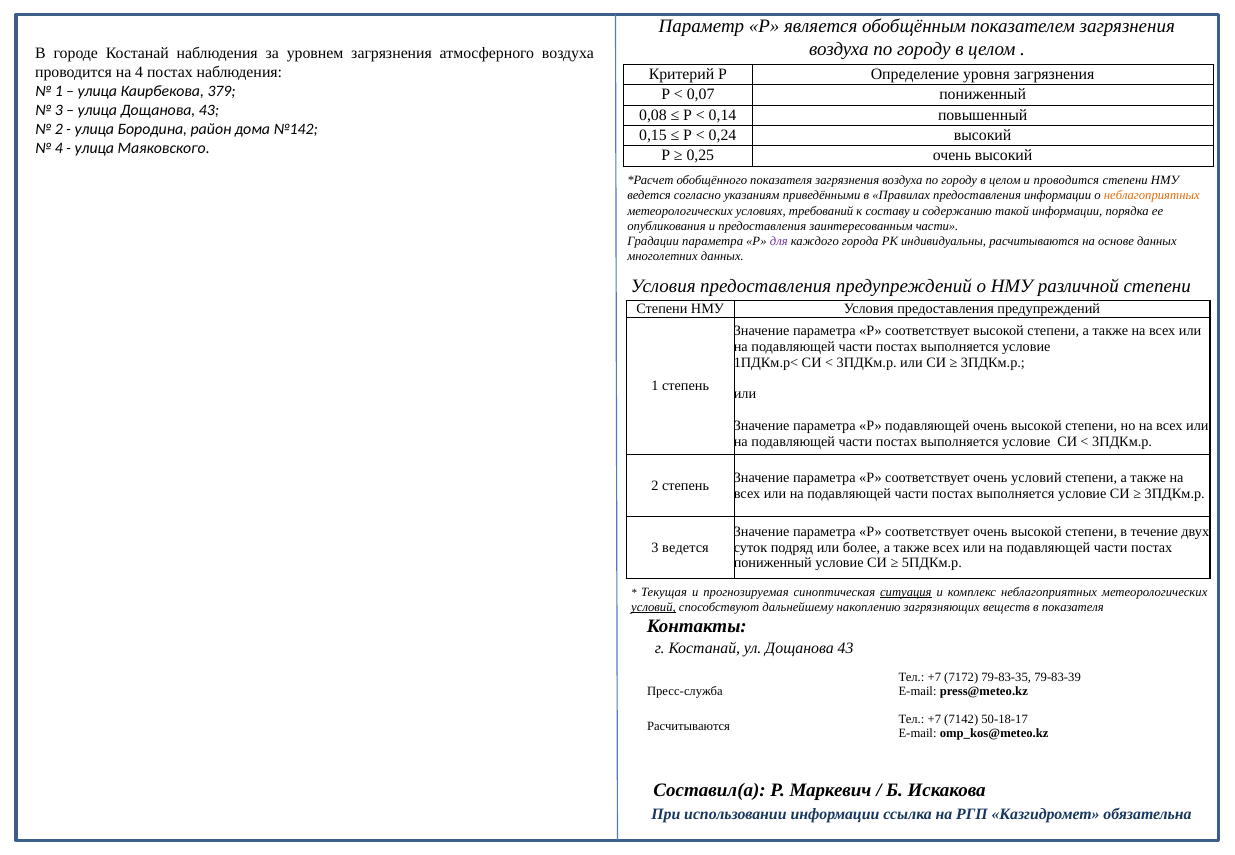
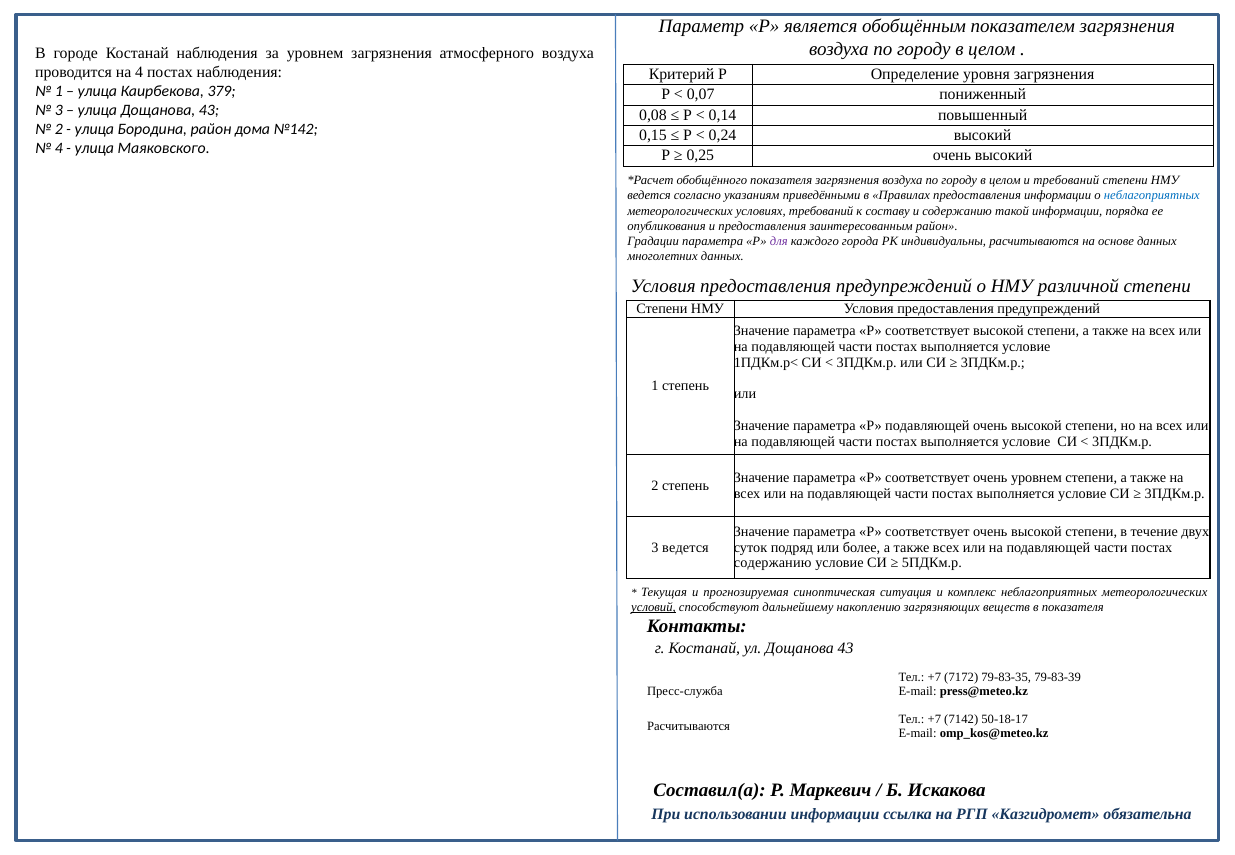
и проводится: проводится -> требований (1066, 181)
неблагоприятных colour: orange -> blue (1152, 196)
заинтересованным части: части -> район (937, 226)
очень условий: условий -> уровнем (1036, 478)
пониженный: пониженный -> содержанию (773, 563)
ситуация underline: present -> none (906, 592)
